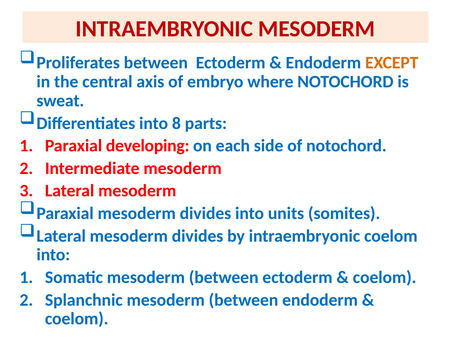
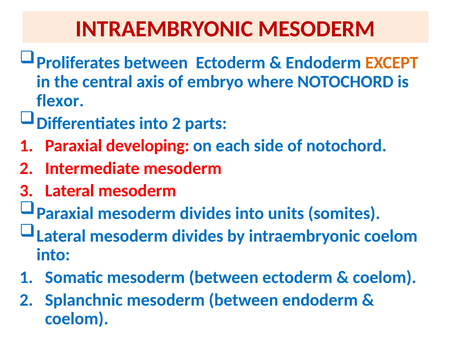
sweat: sweat -> flexor (60, 101)
into 8: 8 -> 2 (176, 123)
